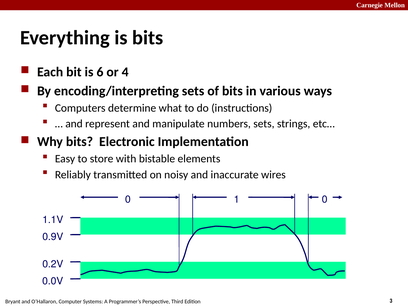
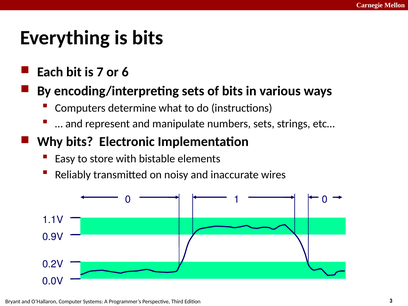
6: 6 -> 7 (100, 72)
4: 4 -> 6 (125, 72)
